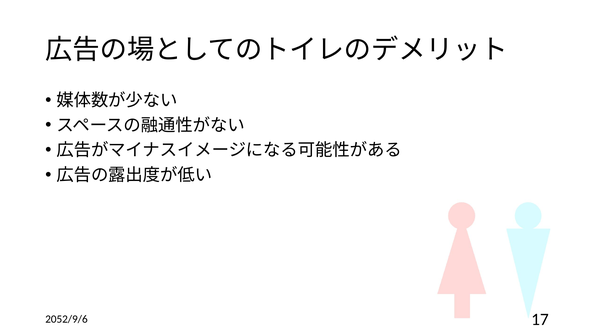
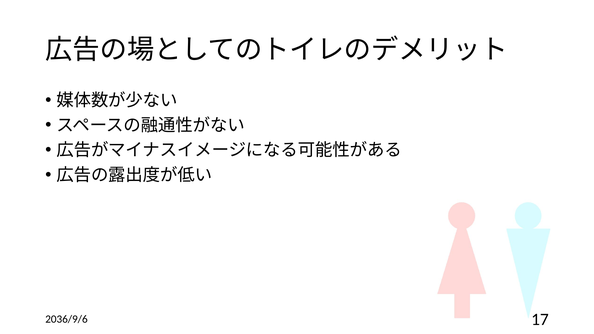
2052/9/6: 2052/9/6 -> 2036/9/6 (66, 319)
